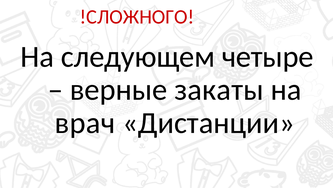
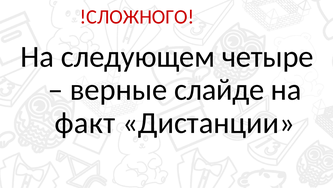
закаты: закаты -> слайде (219, 89)
врач: врач -> факт (85, 122)
